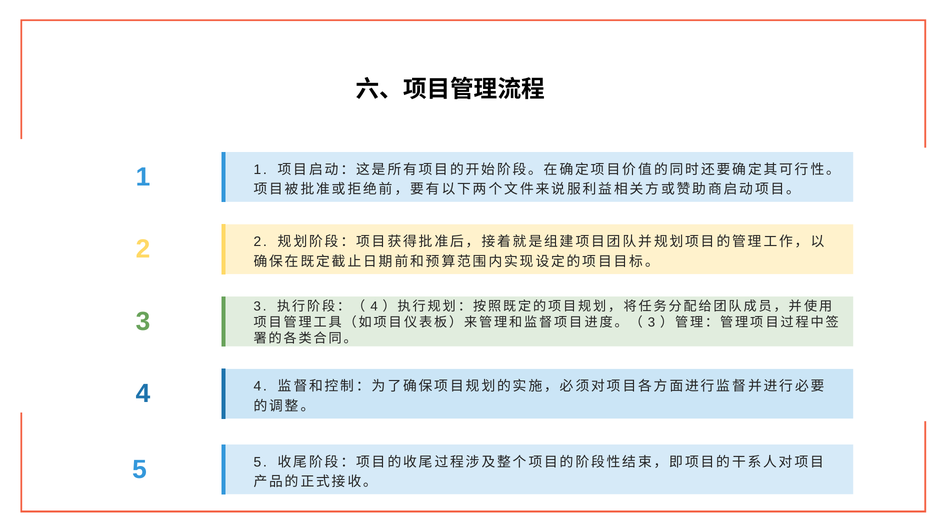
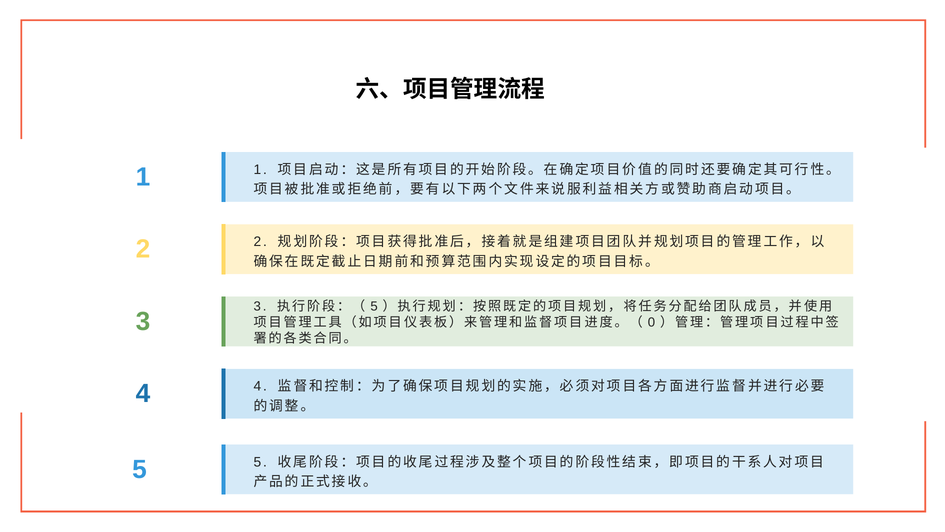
4: 4 -> 5 (374, 306)
3: 3 -> 0 (651, 322)
